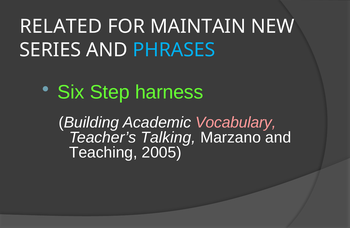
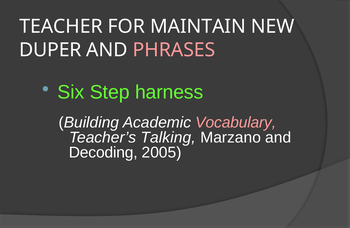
RELATED: RELATED -> TEACHER (61, 26)
SERIES: SERIES -> DUPER (50, 50)
PHRASES colour: light blue -> pink (174, 50)
Teaching: Teaching -> Decoding (103, 152)
